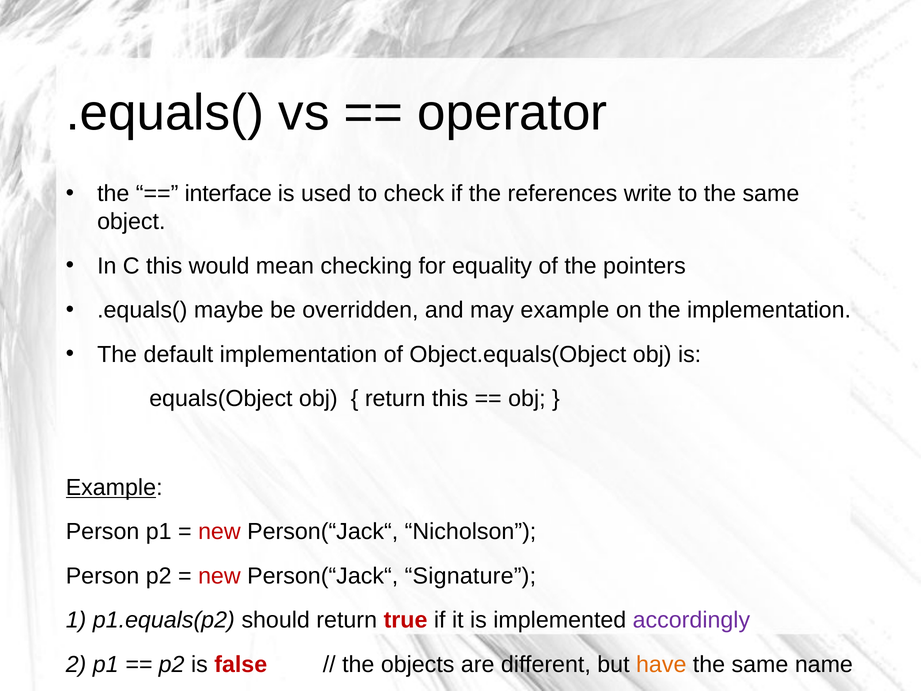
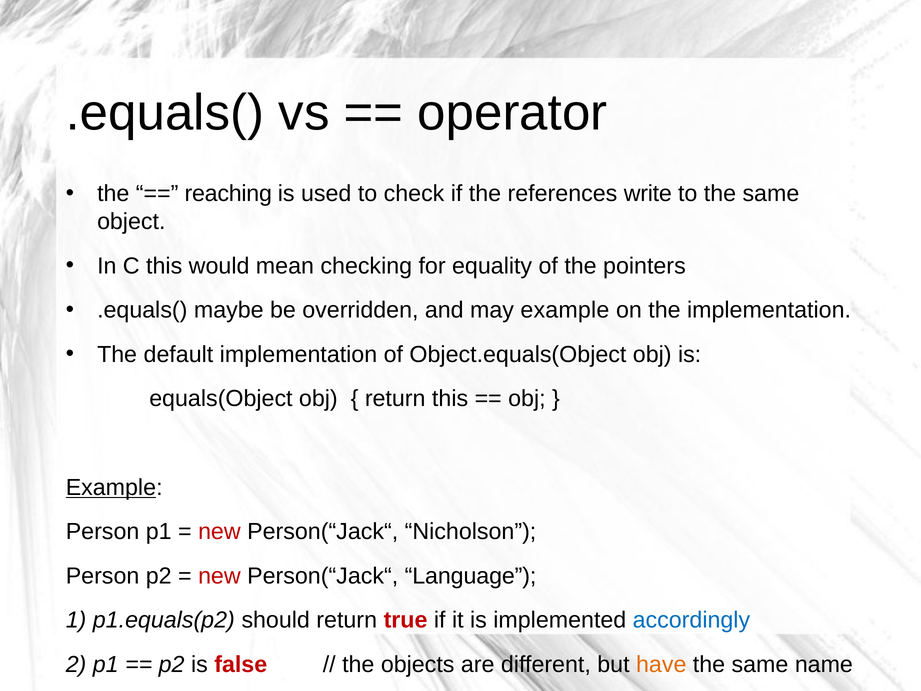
interface: interface -> reaching (228, 194)
Signature: Signature -> Language (471, 576)
accordingly colour: purple -> blue (691, 620)
